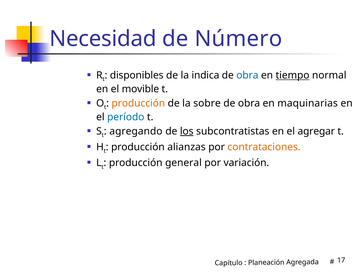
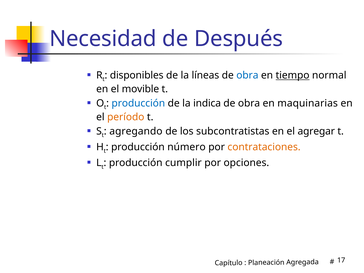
Número: Número -> Después (239, 39)
indica: indica -> líneas (205, 75)
producción colour: orange -> blue (138, 103)
sobre: sobre -> indica (207, 103)
período colour: blue -> orange (126, 117)
los underline: present -> none (187, 131)
alianzas: alianzas -> número (186, 147)
general: general -> cumplir (183, 163)
variación: variación -> opciones (246, 163)
